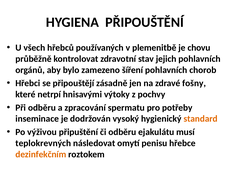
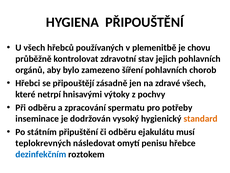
zdravé fošny: fošny -> všech (194, 83)
výživou: výživou -> státním (42, 132)
dezinfekčním colour: orange -> blue (41, 154)
